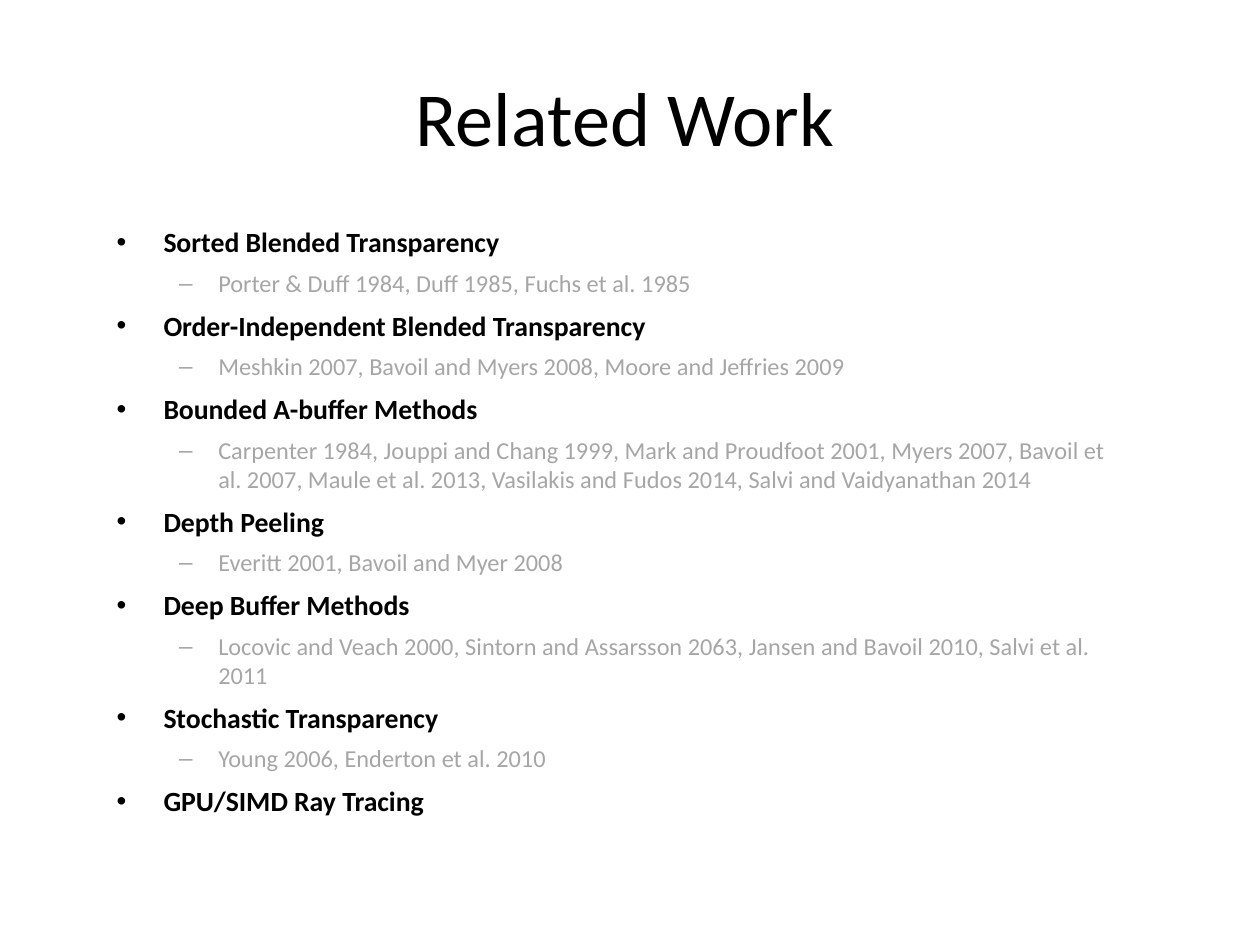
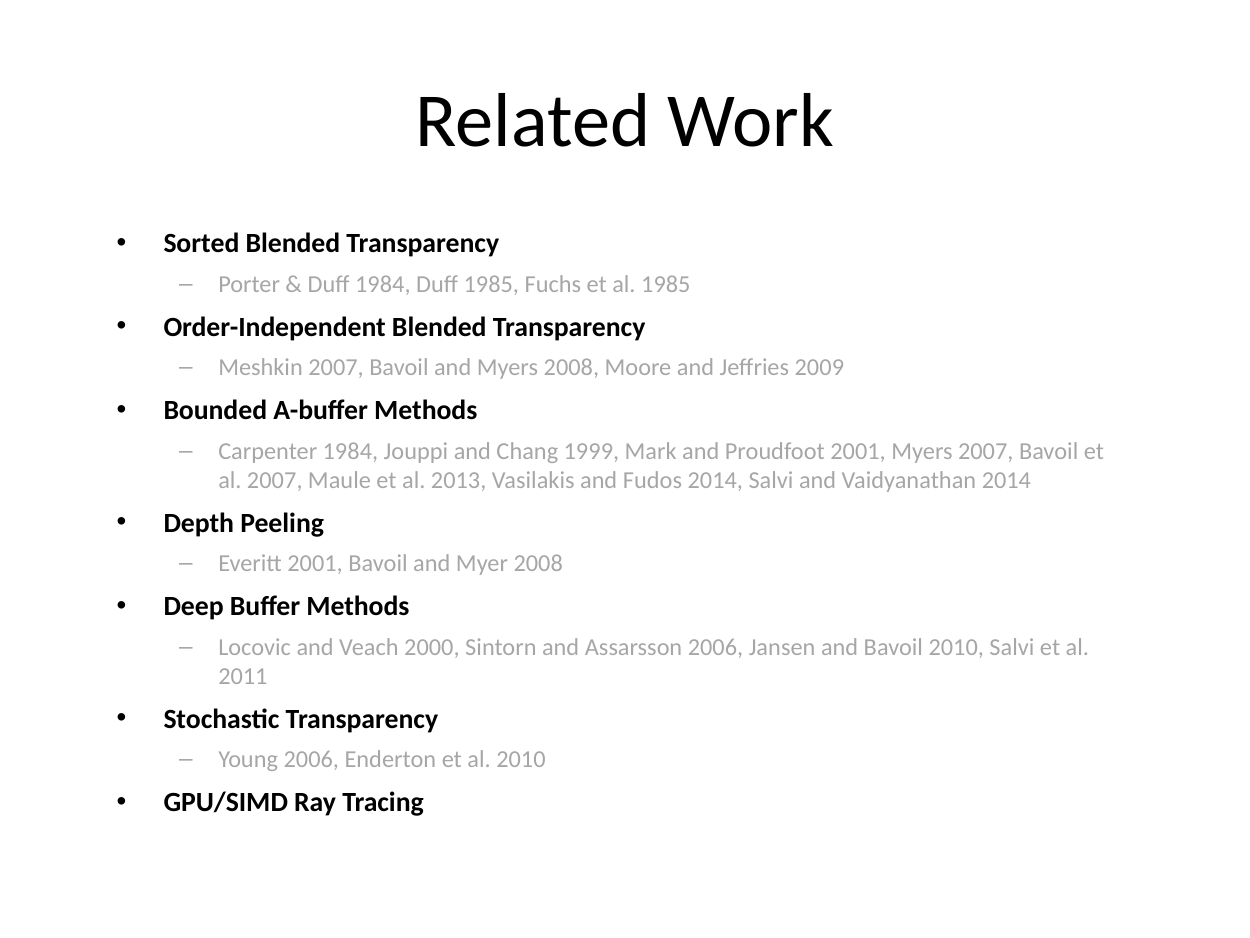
Assarsson 2063: 2063 -> 2006 (715, 647)
